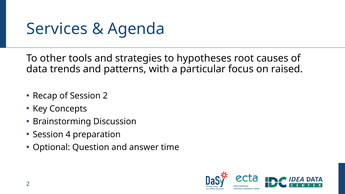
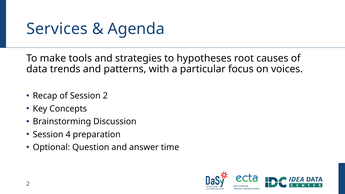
other: other -> make (53, 58)
raised: raised -> voices (287, 69)
